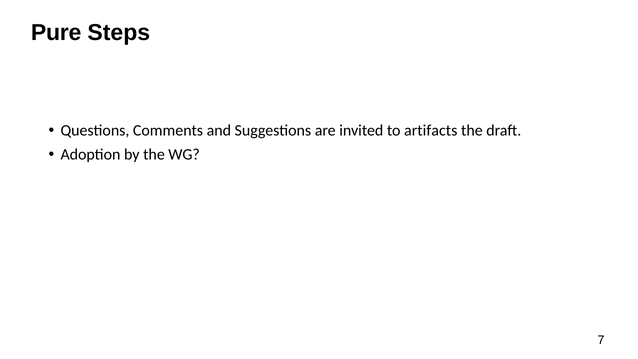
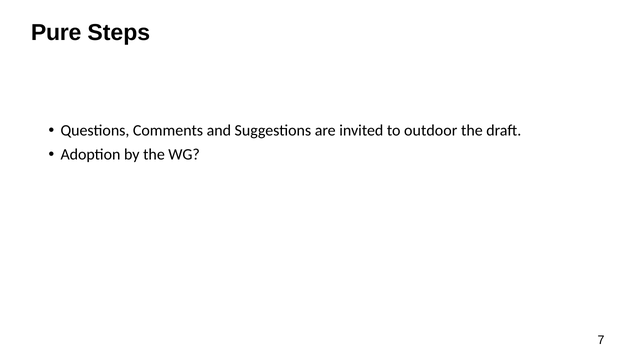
artifacts: artifacts -> outdoor (431, 131)
